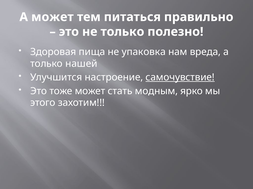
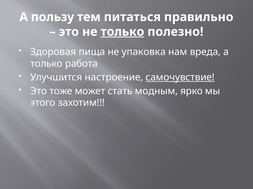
А может: может -> пользу (53, 17)
только underline: none -> present (122, 32)
нашей: нашей -> работа (81, 64)
